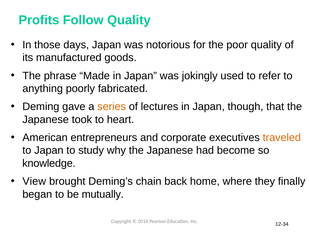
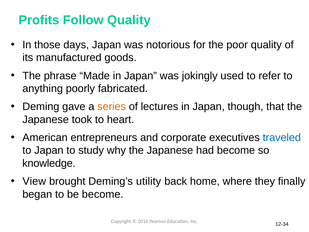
traveled colour: orange -> blue (282, 137)
chain: chain -> utility (149, 181)
be mutually: mutually -> become (103, 194)
